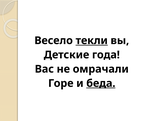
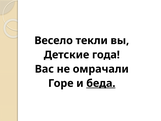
текли underline: present -> none (92, 40)
